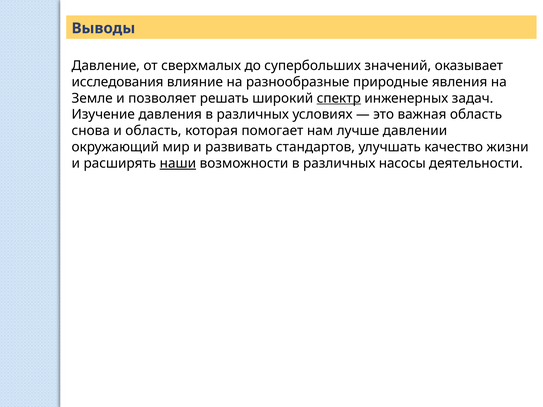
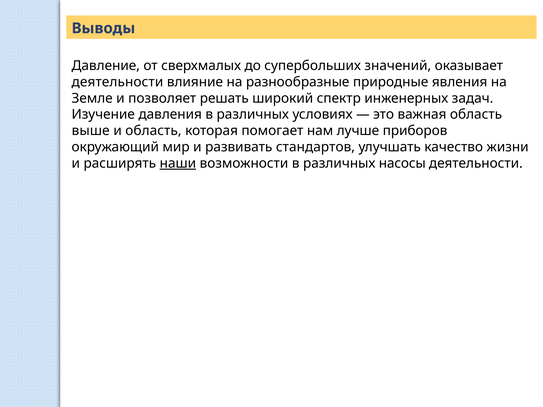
исследования: исследования -> деятельности (117, 82)
спектр underline: present -> none (339, 98)
снова: снова -> выше (91, 131)
давлении: давлении -> приборов (415, 131)
